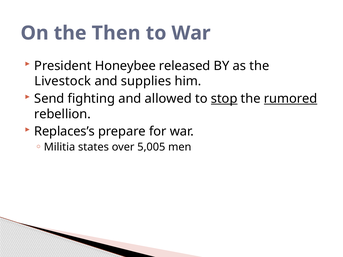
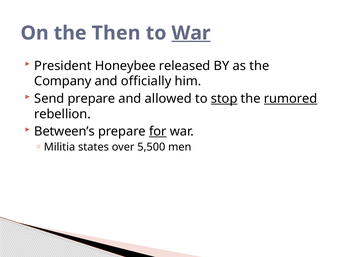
War underline: none -> present (191, 33)
Livestock: Livestock -> Company (63, 81)
supplies: supplies -> officially (146, 81)
Send fighting: fighting -> prepare (91, 99)
Replaces’s: Replaces’s -> Between’s (65, 131)
for underline: none -> present (158, 131)
5,005: 5,005 -> 5,500 (151, 147)
